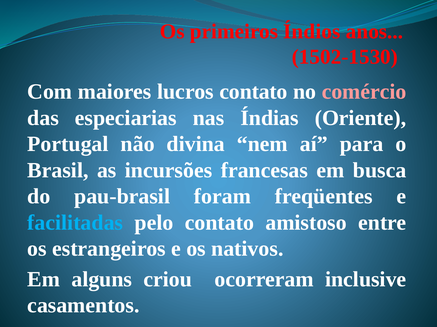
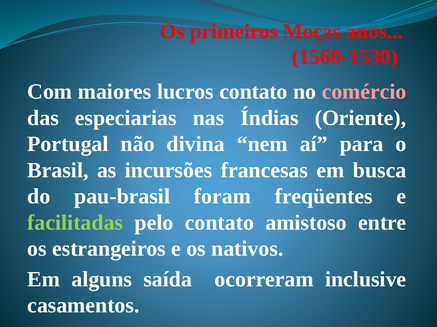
Índios: Índios -> Moças (312, 32)
1502-1530: 1502-1530 -> 1560-1530 (345, 57)
facilitadas colour: light blue -> light green (75, 223)
criou: criou -> saída (168, 280)
